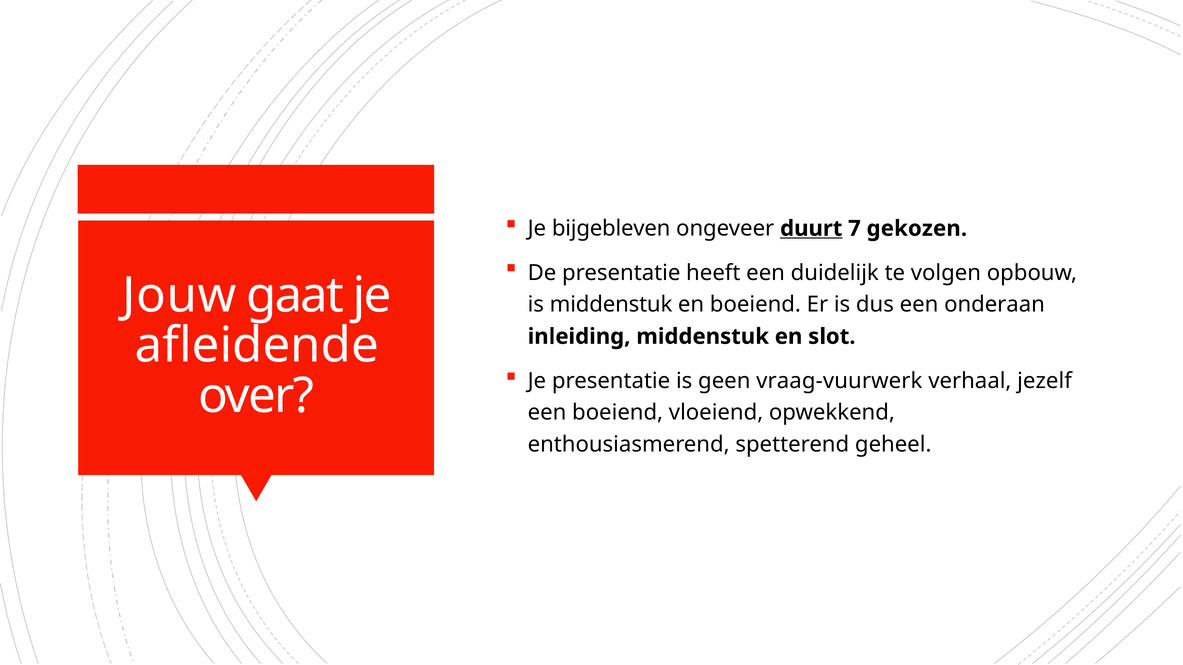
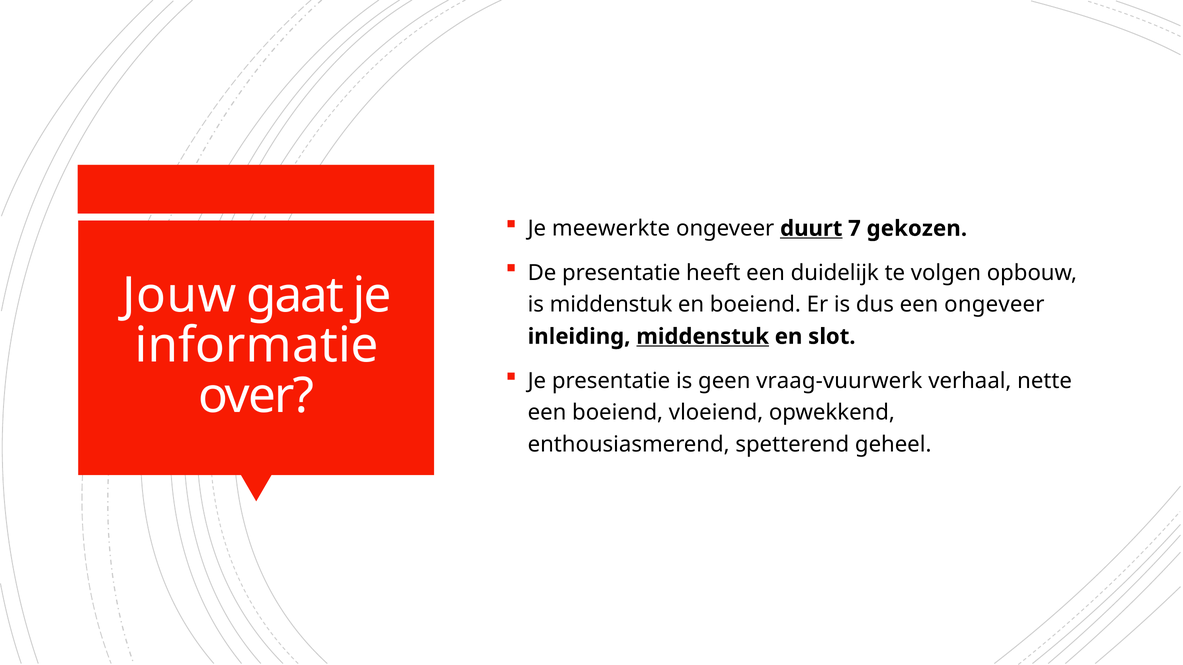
bijgebleven: bijgebleven -> meewerkte (611, 229)
een onderaan: onderaan -> ongeveer (994, 305)
afleidende: afleidende -> informatie (257, 346)
middenstuk underline: none -> present (703, 337)
jezelf: jezelf -> nette (1045, 381)
